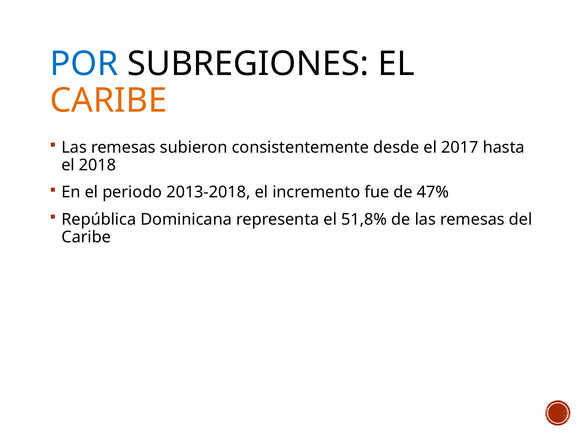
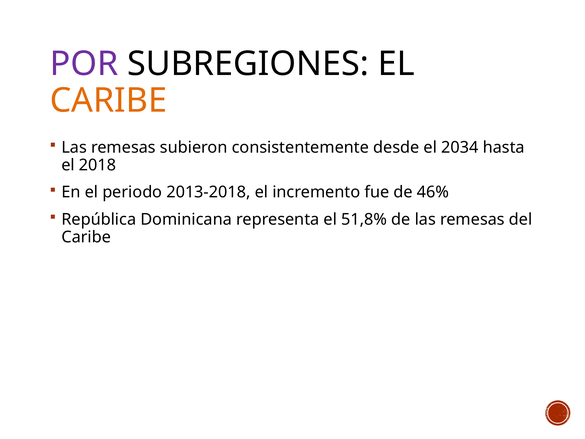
POR colour: blue -> purple (84, 64)
2017: 2017 -> 2034 (460, 147)
47%: 47% -> 46% (433, 192)
